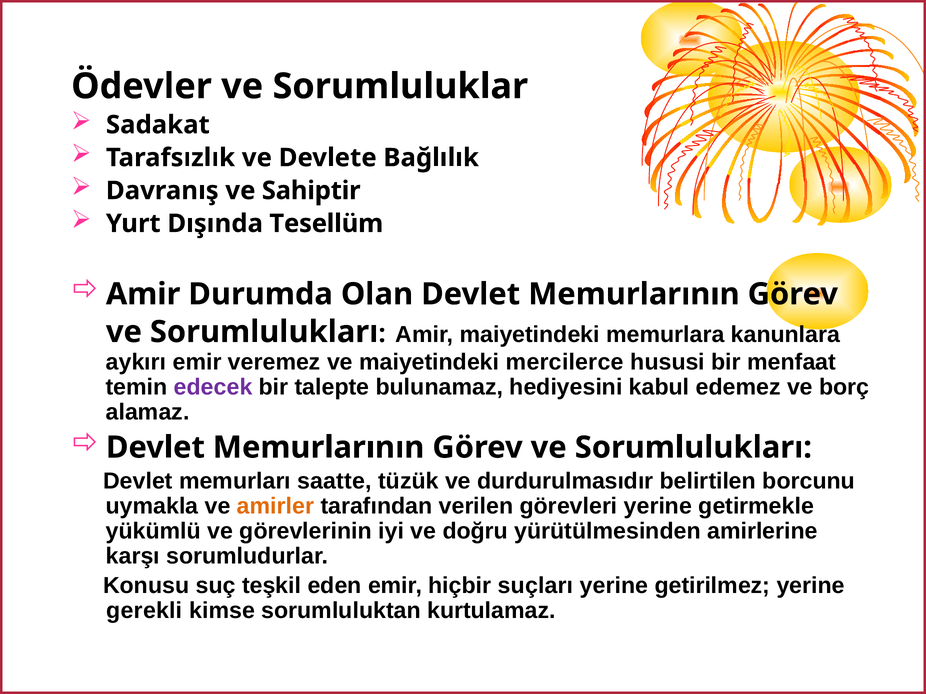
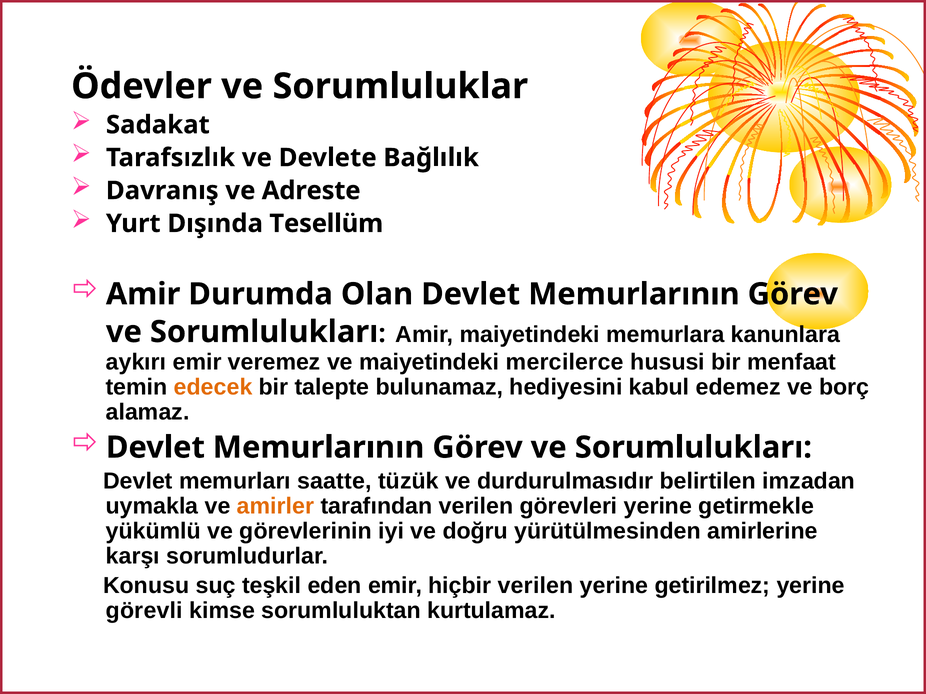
Sahiptir: Sahiptir -> Adreste (311, 191)
edecek colour: purple -> orange (213, 387)
borcunu: borcunu -> imzadan (809, 482)
hiçbir suçları: suçları -> verilen (536, 586)
gerekli: gerekli -> görevli (144, 611)
